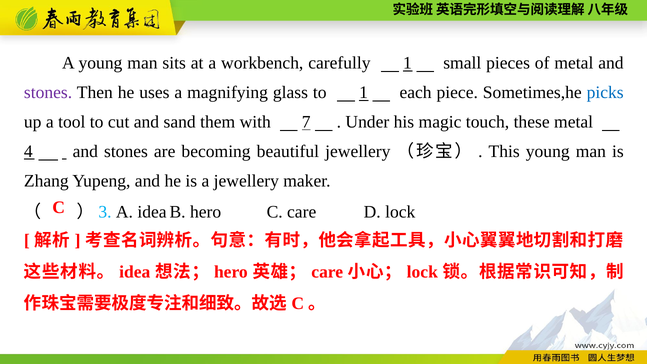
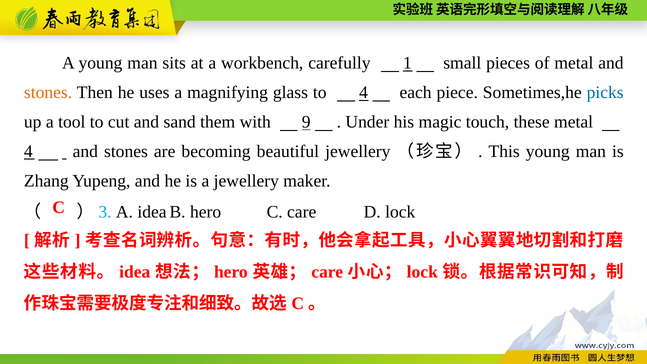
stones colour: purple -> orange (48, 93)
to 1: 1 -> 4 (364, 93)
7: 7 -> 9 (306, 122)
